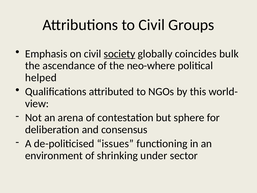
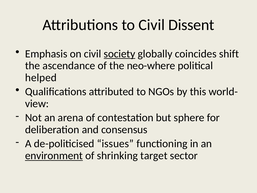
Groups: Groups -> Dissent (191, 25)
bulk: bulk -> shift (229, 54)
environment underline: none -> present (54, 156)
under: under -> target (154, 156)
